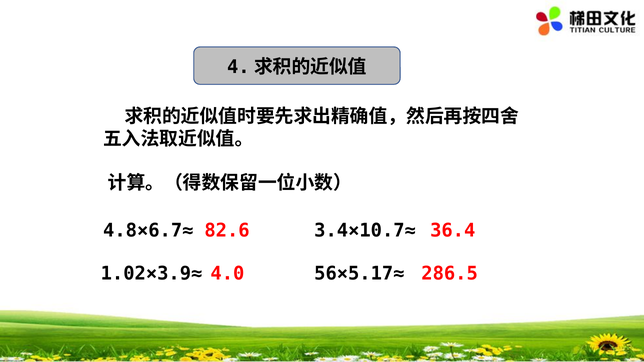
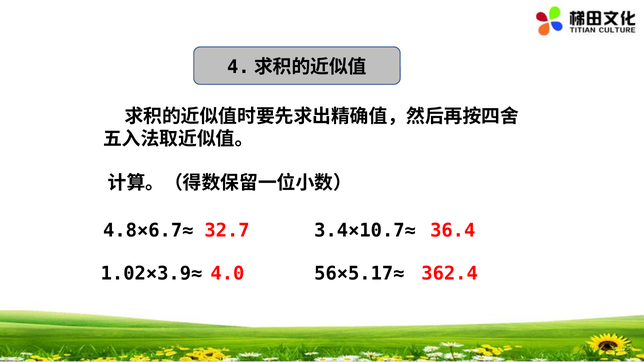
82.6: 82.6 -> 32.7 (227, 231)
286.5: 286.5 -> 362.4 (450, 274)
